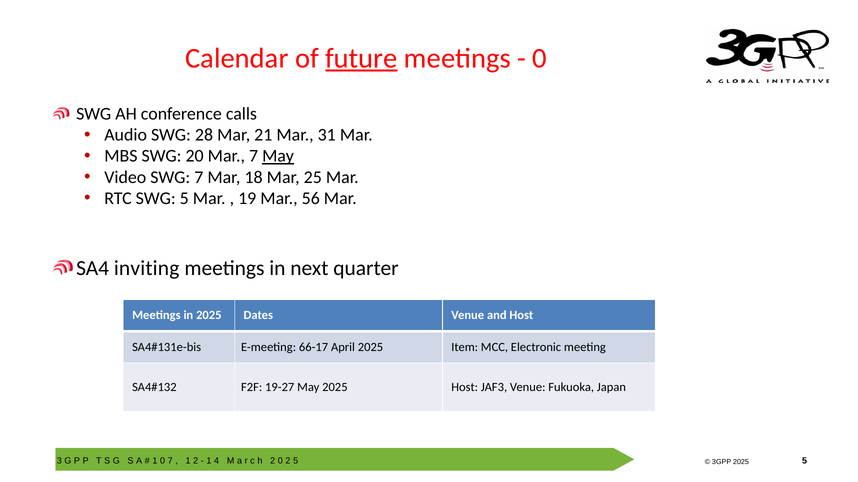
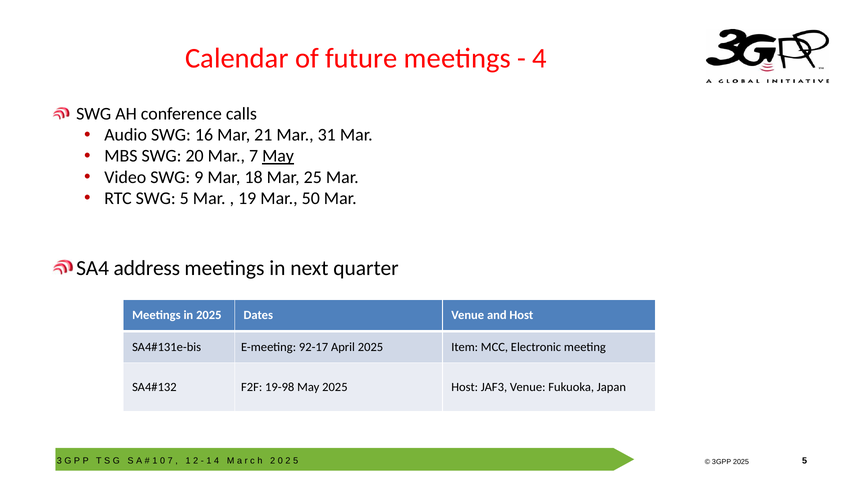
future underline: present -> none (361, 58)
0: 0 -> 4 (540, 58)
28: 28 -> 16 (204, 135)
SWG 7: 7 -> 9 (199, 177)
56: 56 -> 50 (311, 198)
inviting: inviting -> address (147, 269)
66-17: 66-17 -> 92-17 (314, 348)
19-27: 19-27 -> 19-98 (280, 388)
